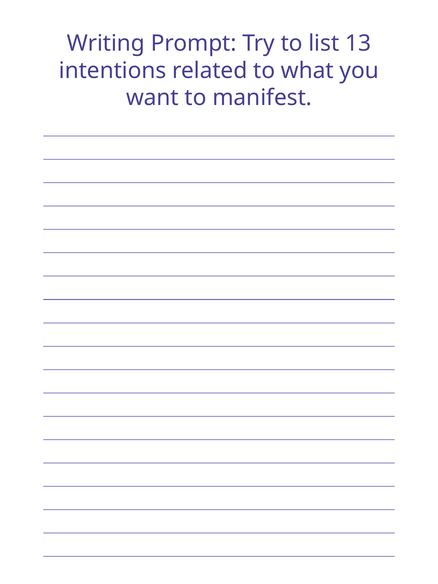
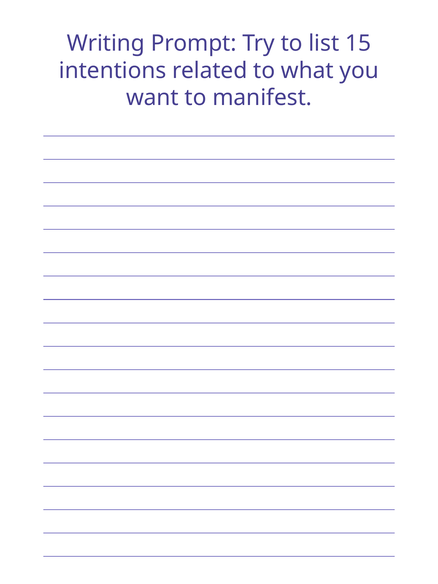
13: 13 -> 15 (358, 43)
